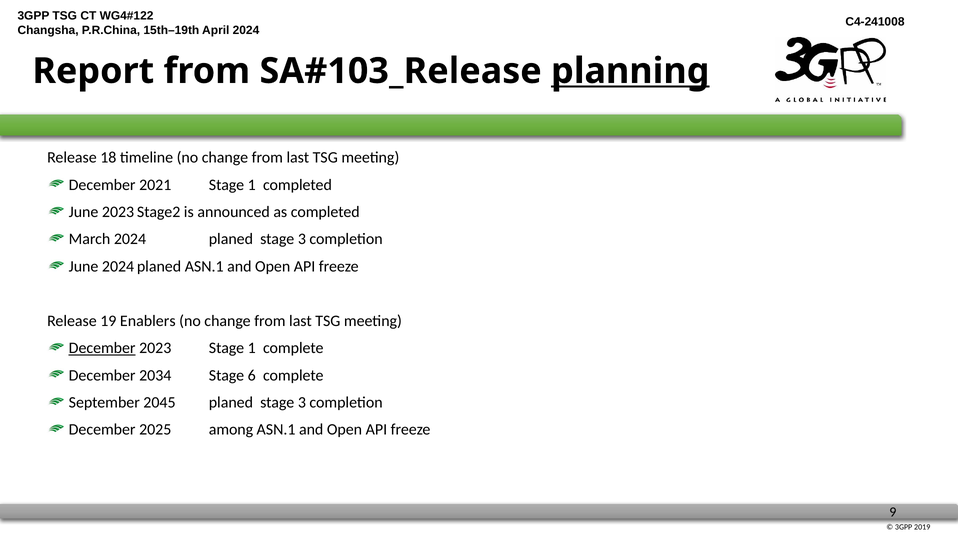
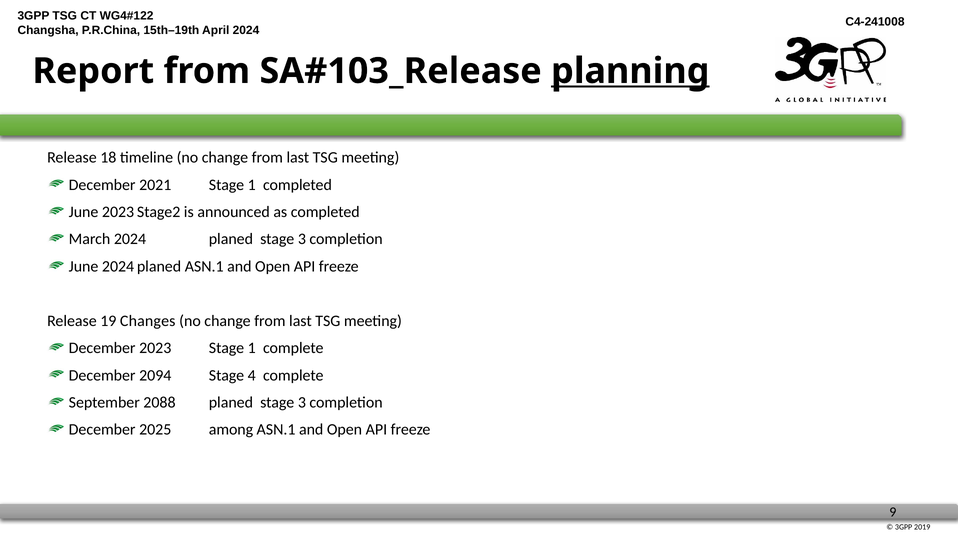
Enablers: Enablers -> Changes (148, 321)
December underline: present -> none (102, 348)
2034: 2034 -> 2094 (155, 375)
6: 6 -> 4 (252, 375)
2045: 2045 -> 2088 (159, 402)
